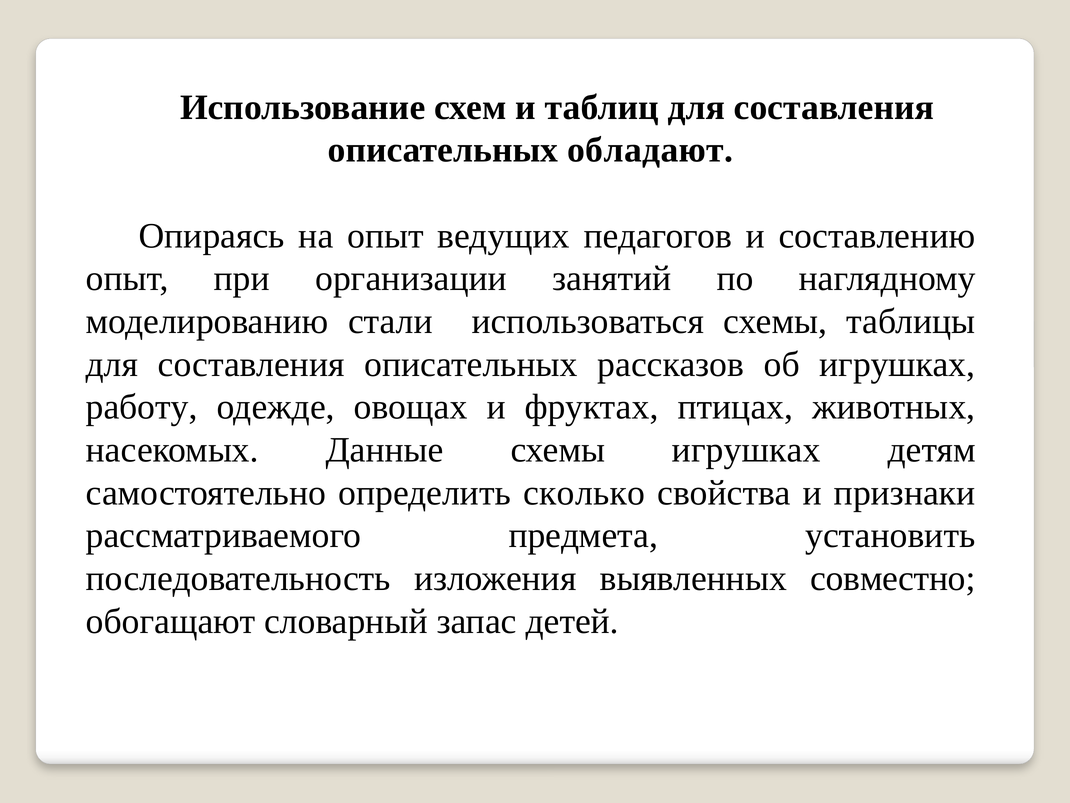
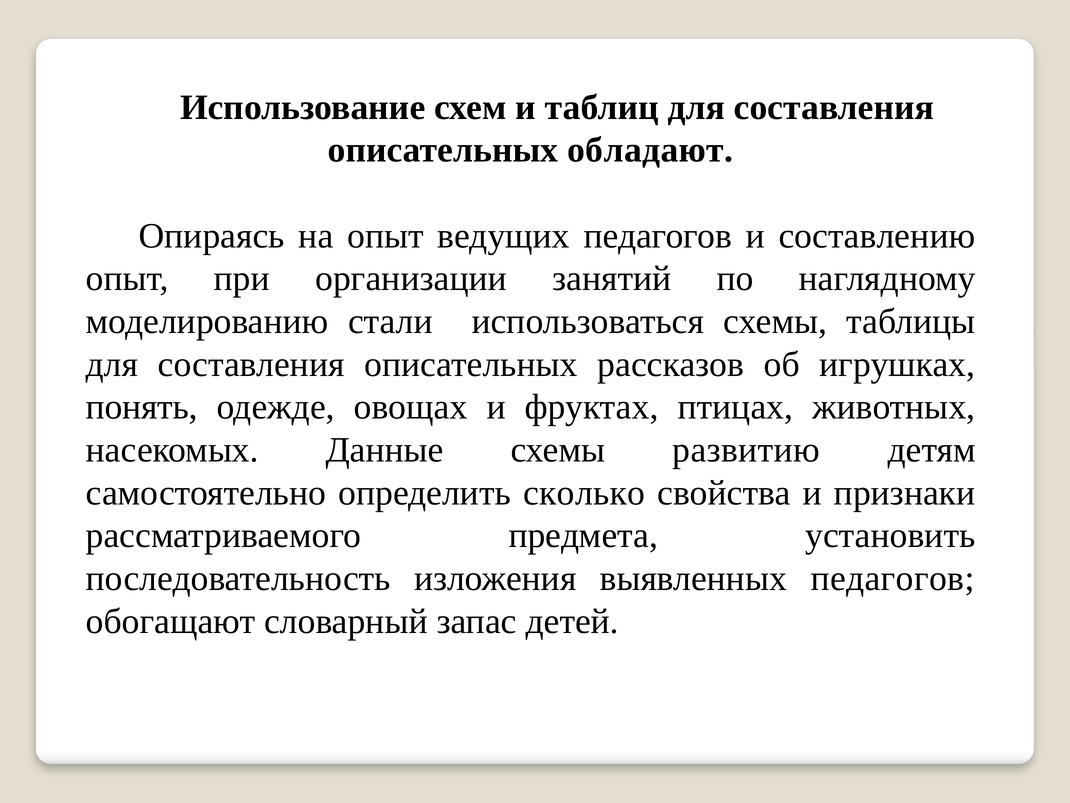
работу: работу -> понять (142, 407)
схемы игрушках: игрушках -> развитию (746, 450)
выявленных совместно: совместно -> педагогов (893, 578)
